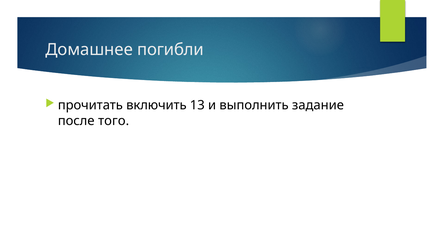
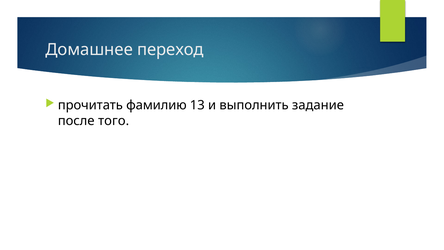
погибли: погибли -> переход (170, 49)
включить: включить -> фамилию (156, 105)
